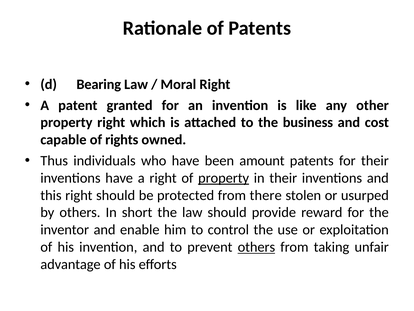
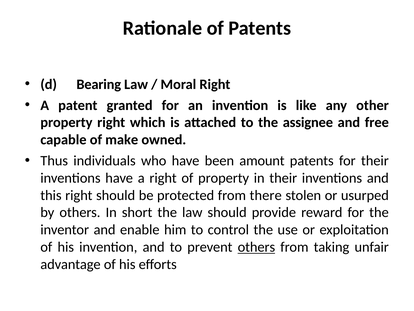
business: business -> assignee (308, 122)
cost: cost -> free (377, 122)
rights: rights -> make (122, 140)
property underline: present -> none (224, 178)
